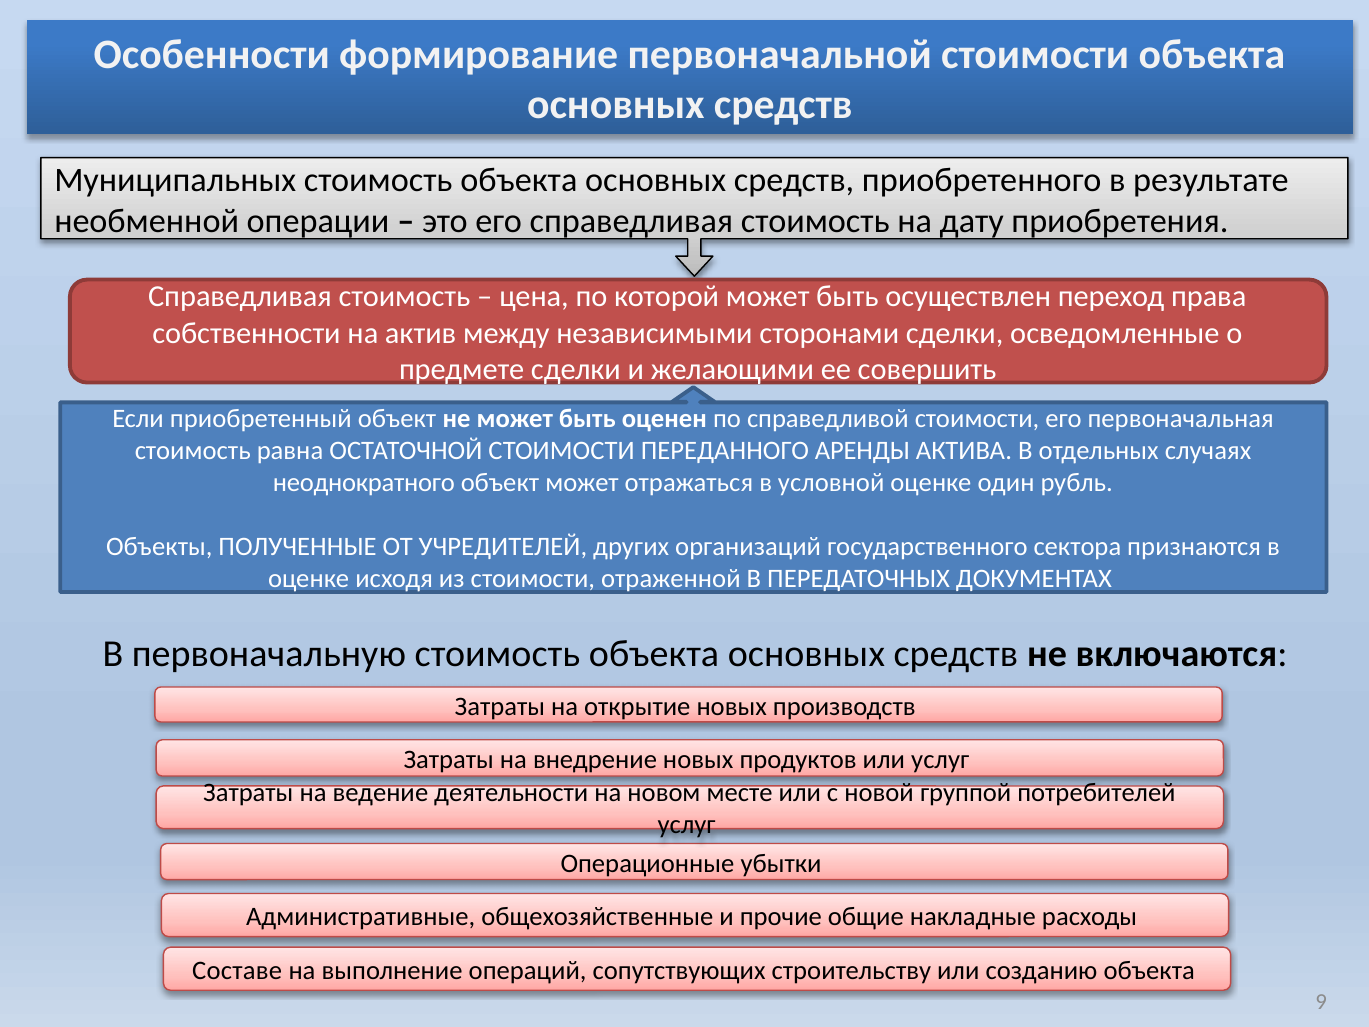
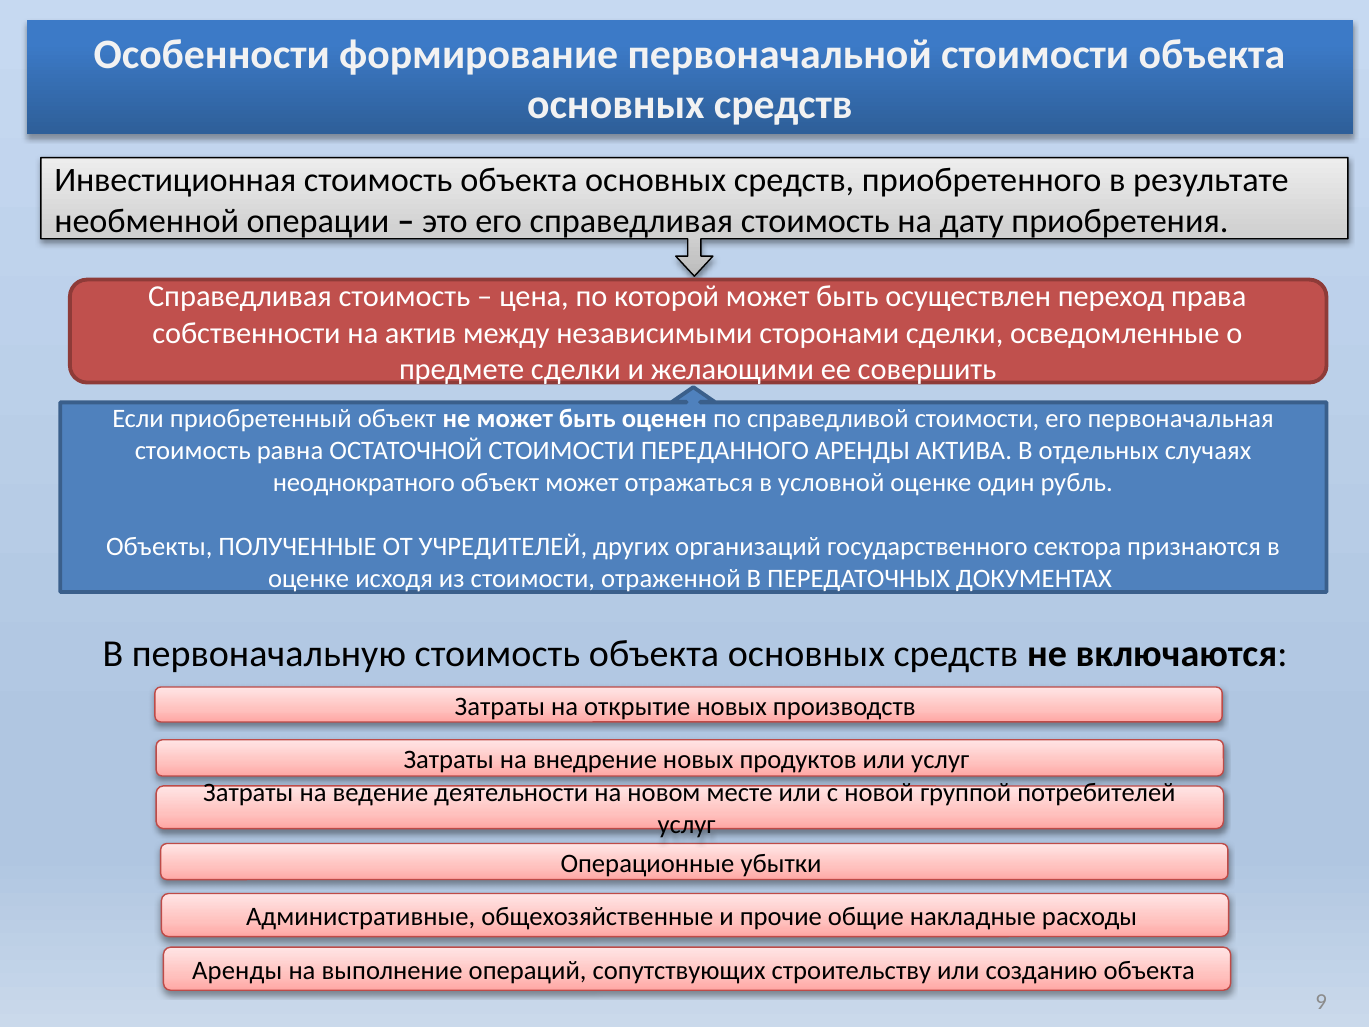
Муниципальных: Муниципальных -> Инвестиционная (175, 180)
Составе: Составе -> Аренды (237, 970)
